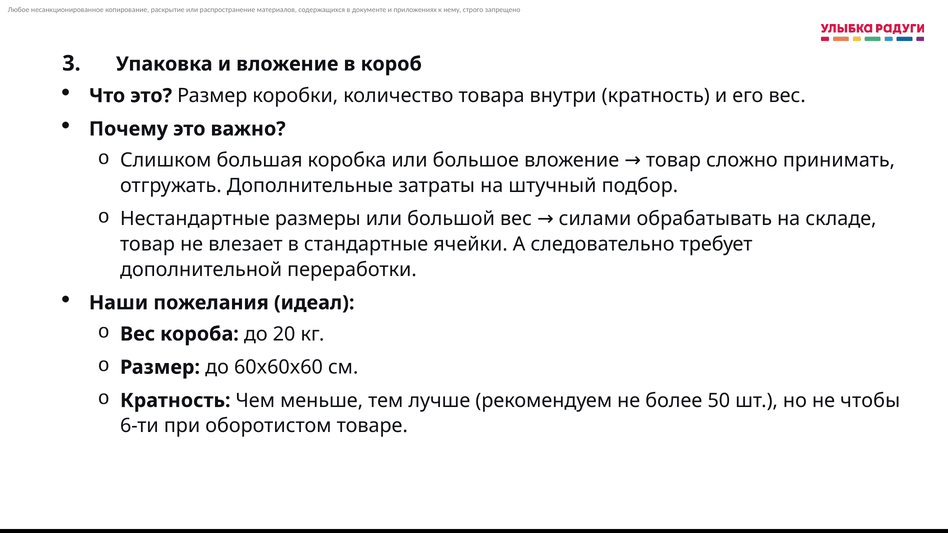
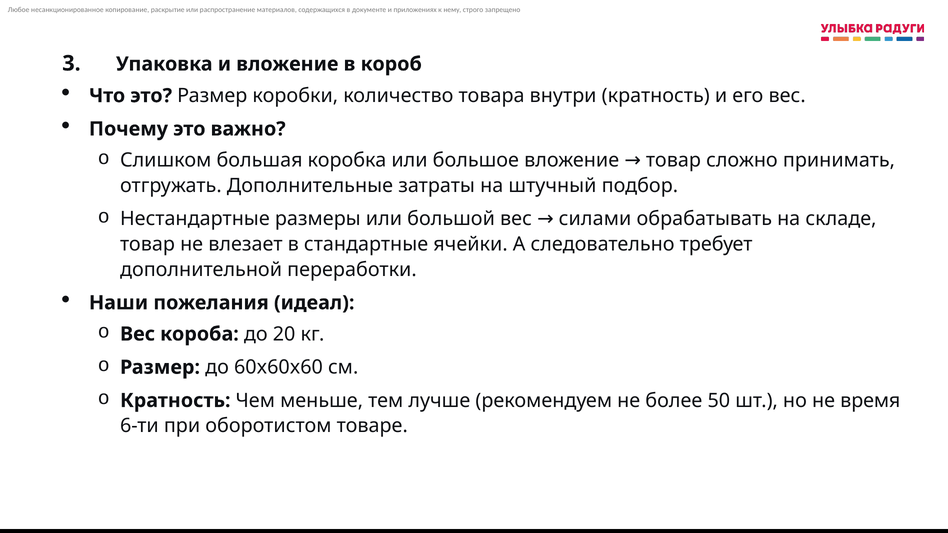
чтобы: чтобы -> время (870, 401)
